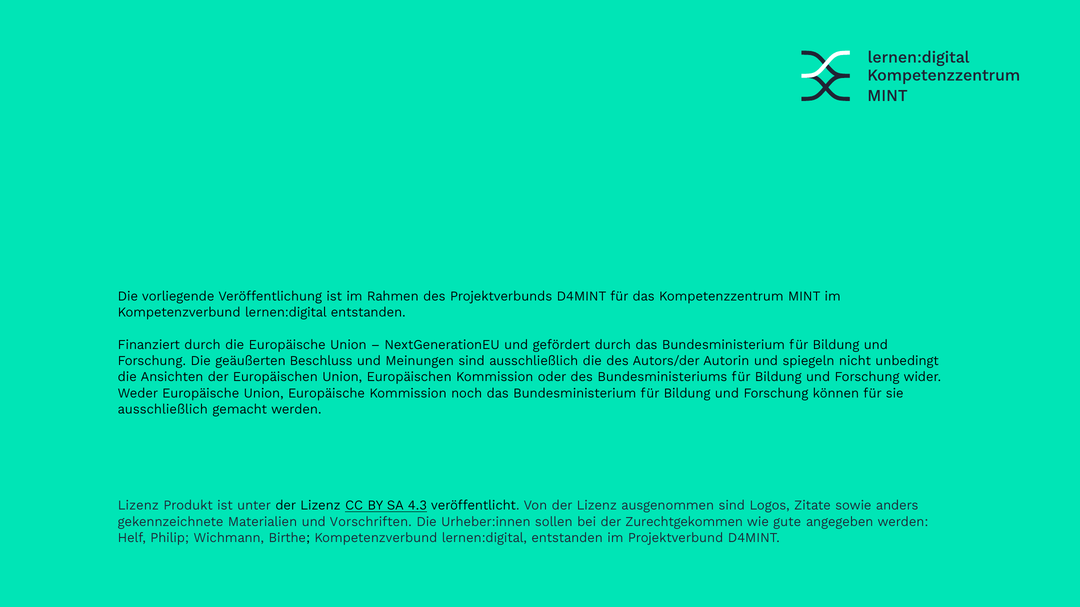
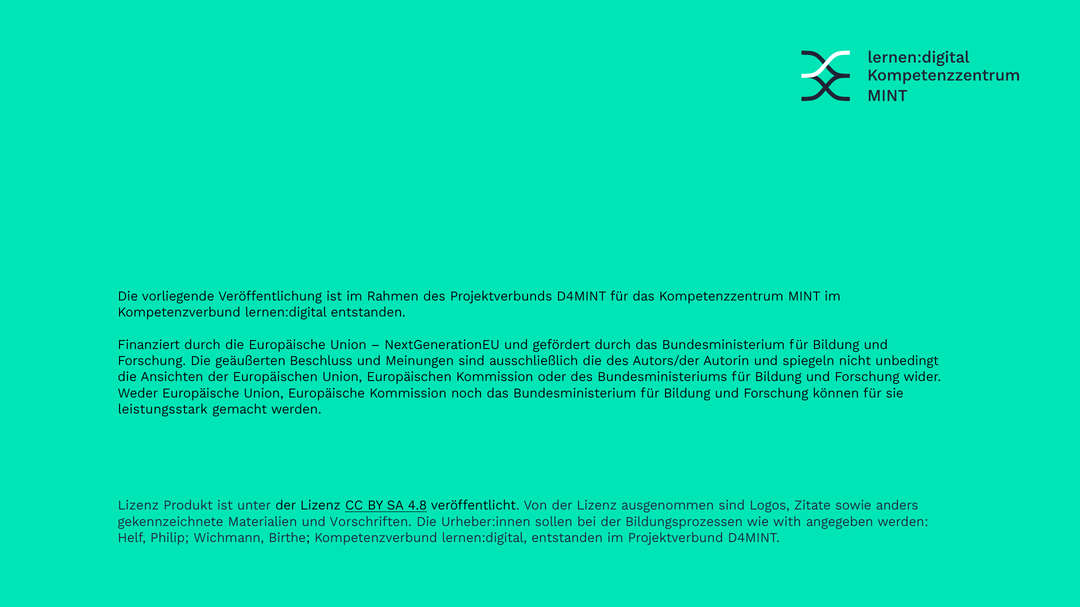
ausschließlich: ausschließlich -> leistungsstark (163, 410)
4.3: 4.3 -> 4.8 (417, 506)
Zurechtgekommen: Zurechtgekommen -> Bildungsprozessen (684, 522)
gute: gute -> with (787, 522)
